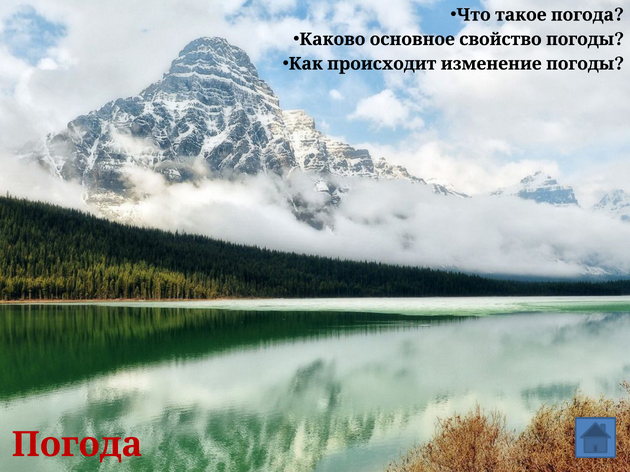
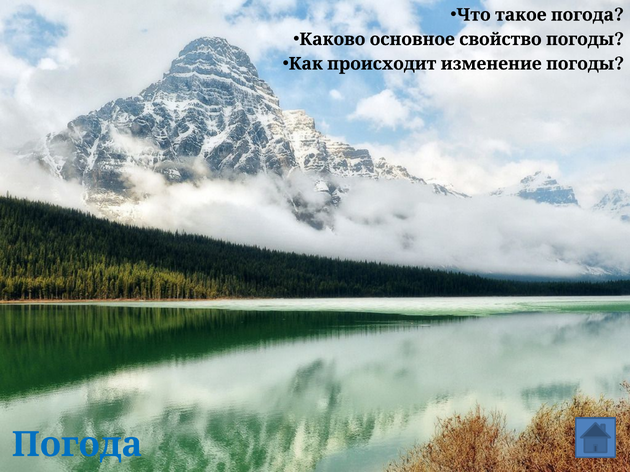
Погода colour: red -> blue (77, 445)
